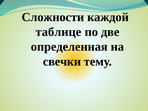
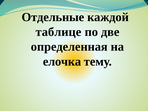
Сложности: Сложности -> Отдельные (53, 17)
свечки: свечки -> елочка (62, 61)
